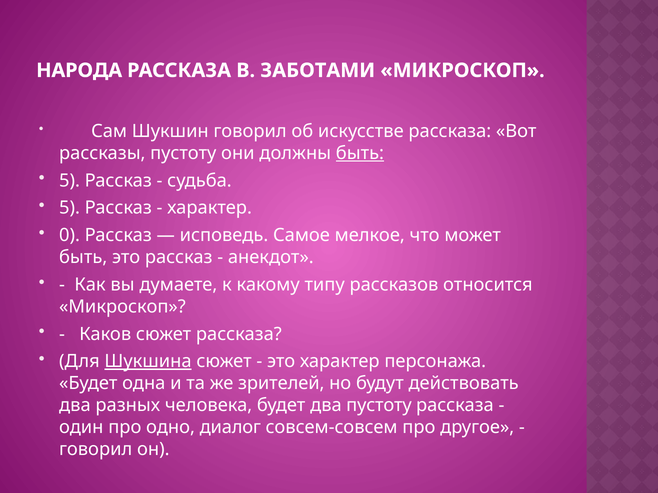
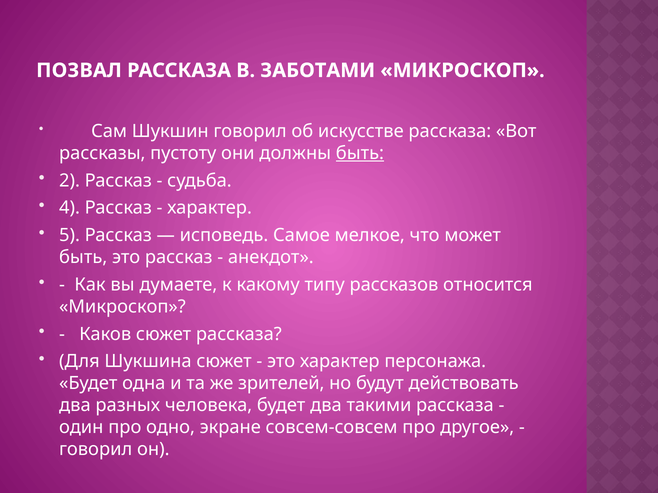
НАРОДА: НАРОДА -> ПОЗВАЛ (79, 70)
5: 5 -> 2 (70, 181)
5: 5 -> 4 (70, 208)
0: 0 -> 5 (70, 236)
Шукшина underline: present -> none (148, 362)
два пустоту: пустоту -> такими (379, 406)
диалог: диалог -> экране (230, 428)
